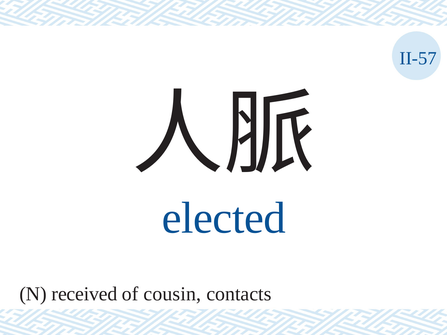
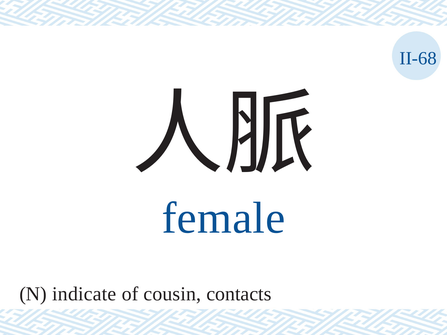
II-57: II-57 -> II-68 (418, 59)
elected: elected -> female (223, 218)
received: received -> indicate (84, 294)
